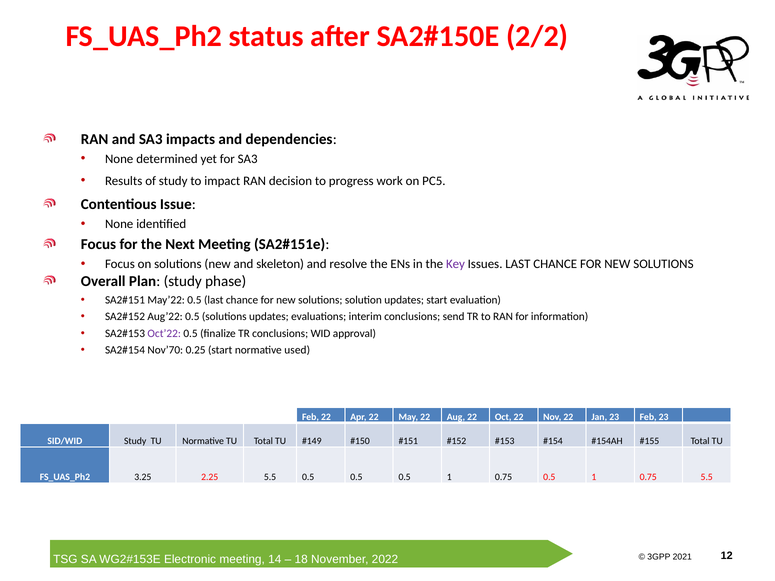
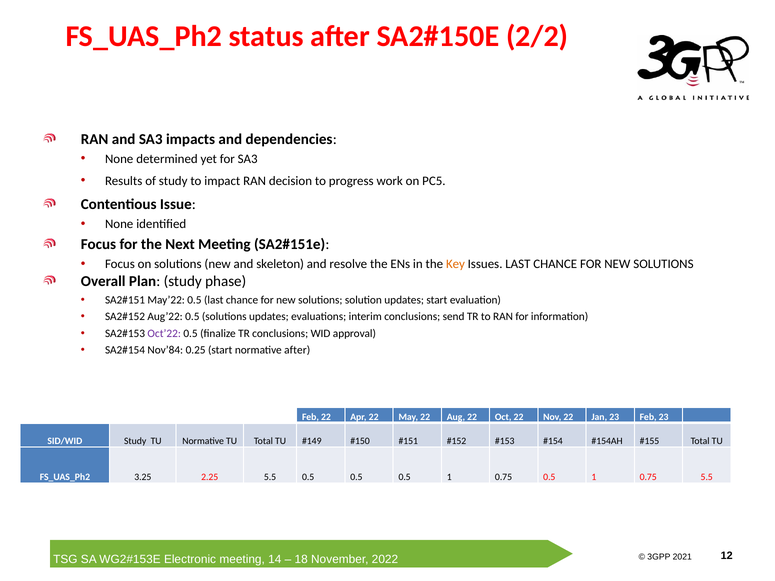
Key colour: purple -> orange (455, 264)
Nov’70: Nov’70 -> Nov’84 (165, 350)
normative used: used -> after (297, 350)
